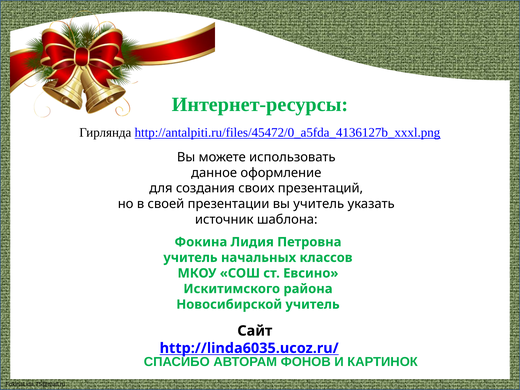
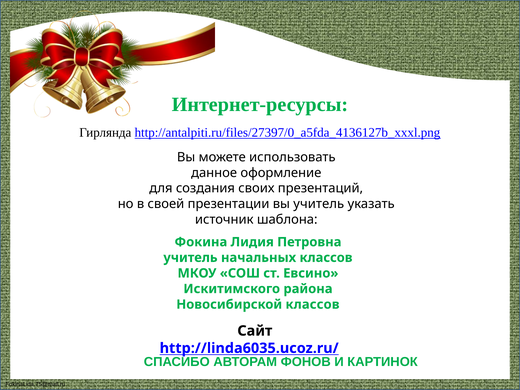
http://antalpiti.ru/files/45472/0_a5fda_4136127b_xxxl.png: http://antalpiti.ru/files/45472/0_a5fda_4136127b_xxxl.png -> http://antalpiti.ru/files/27397/0_a5fda_4136127b_xxxl.png (287, 133)
Новосибирской учитель: учитель -> классов (313, 304)
